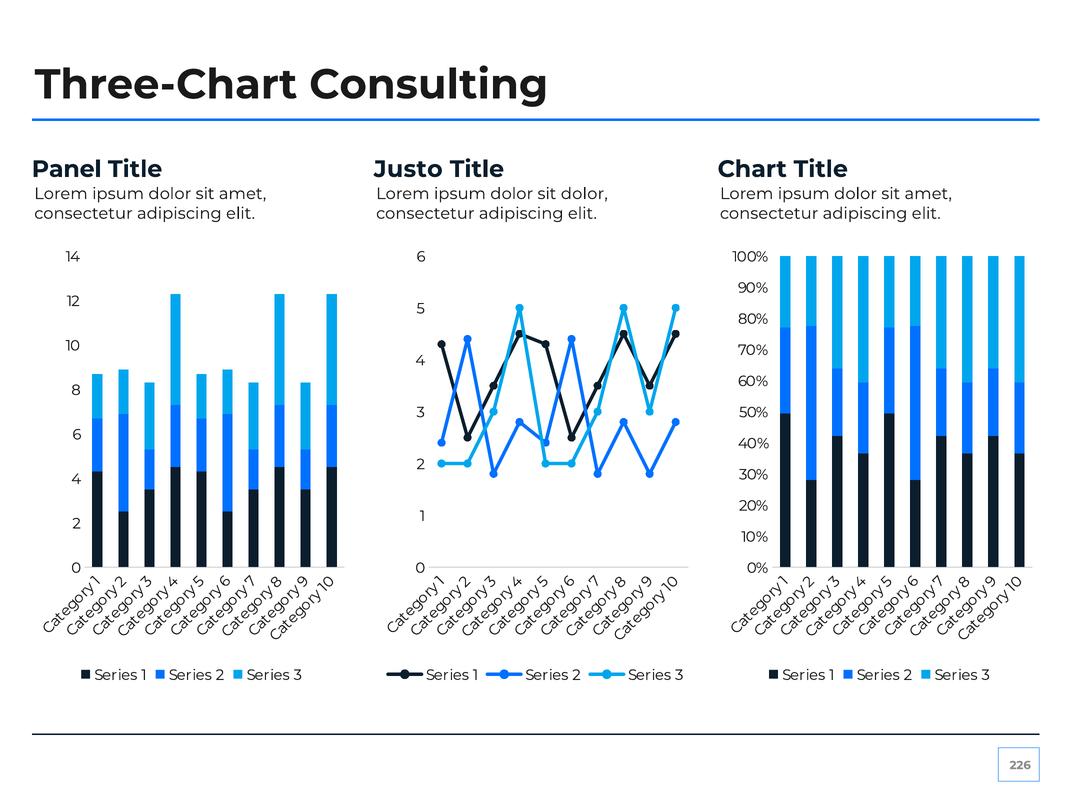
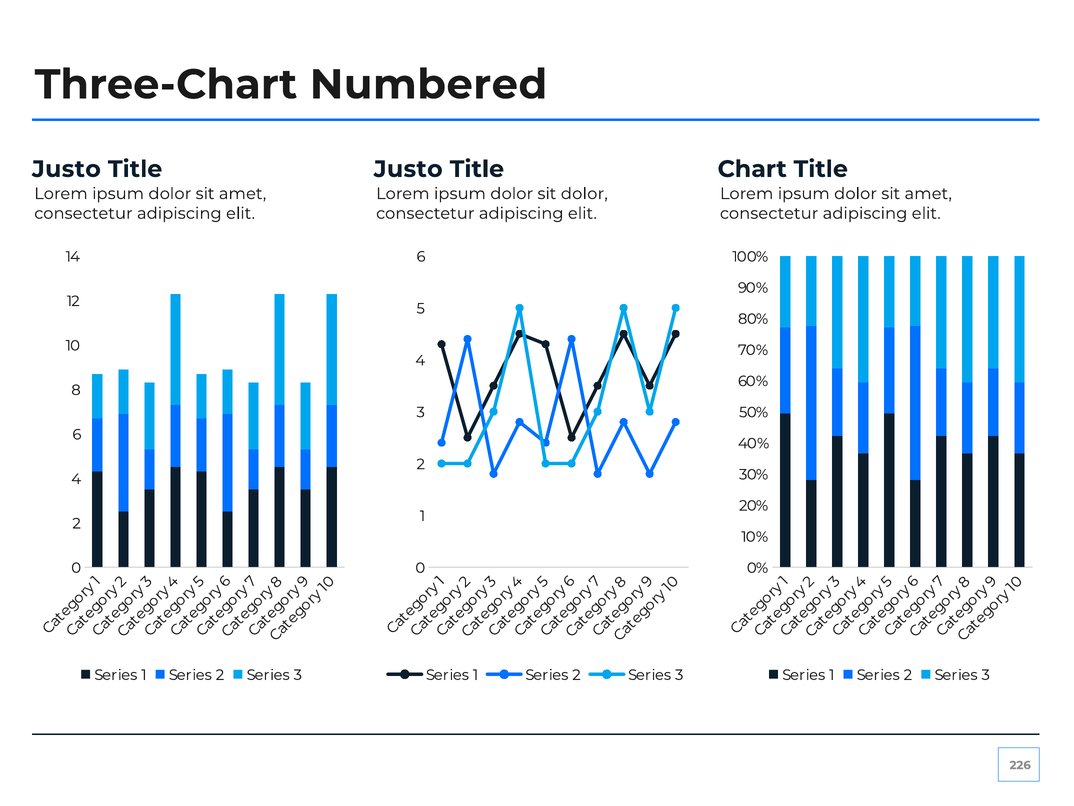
Consulting: Consulting -> Numbered (428, 85)
Panel: Panel -> Justo (66, 169)
